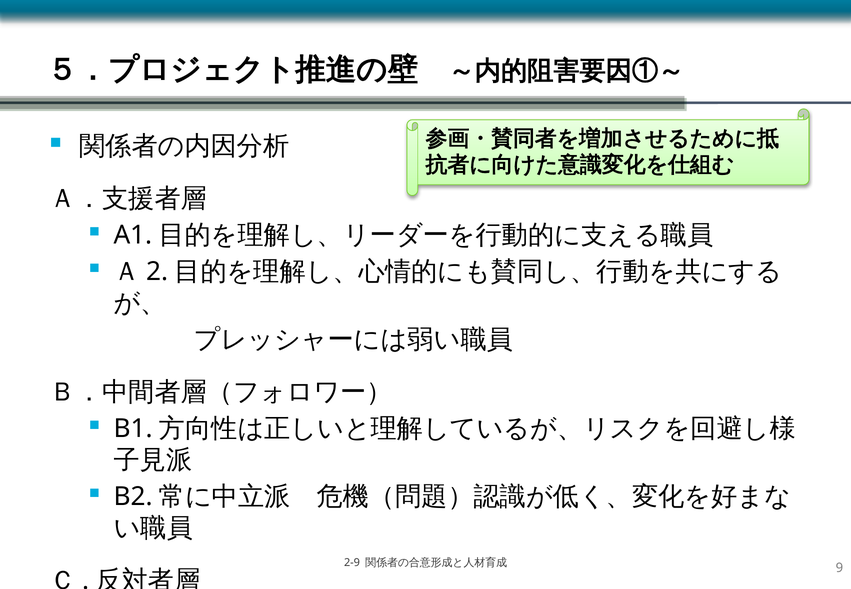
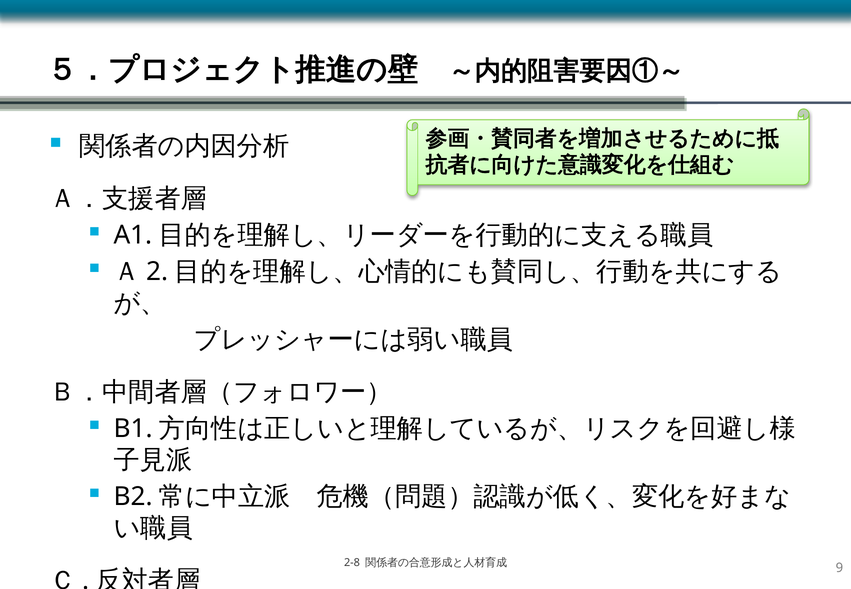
2-9: 2-9 -> 2-8 (352, 563)
